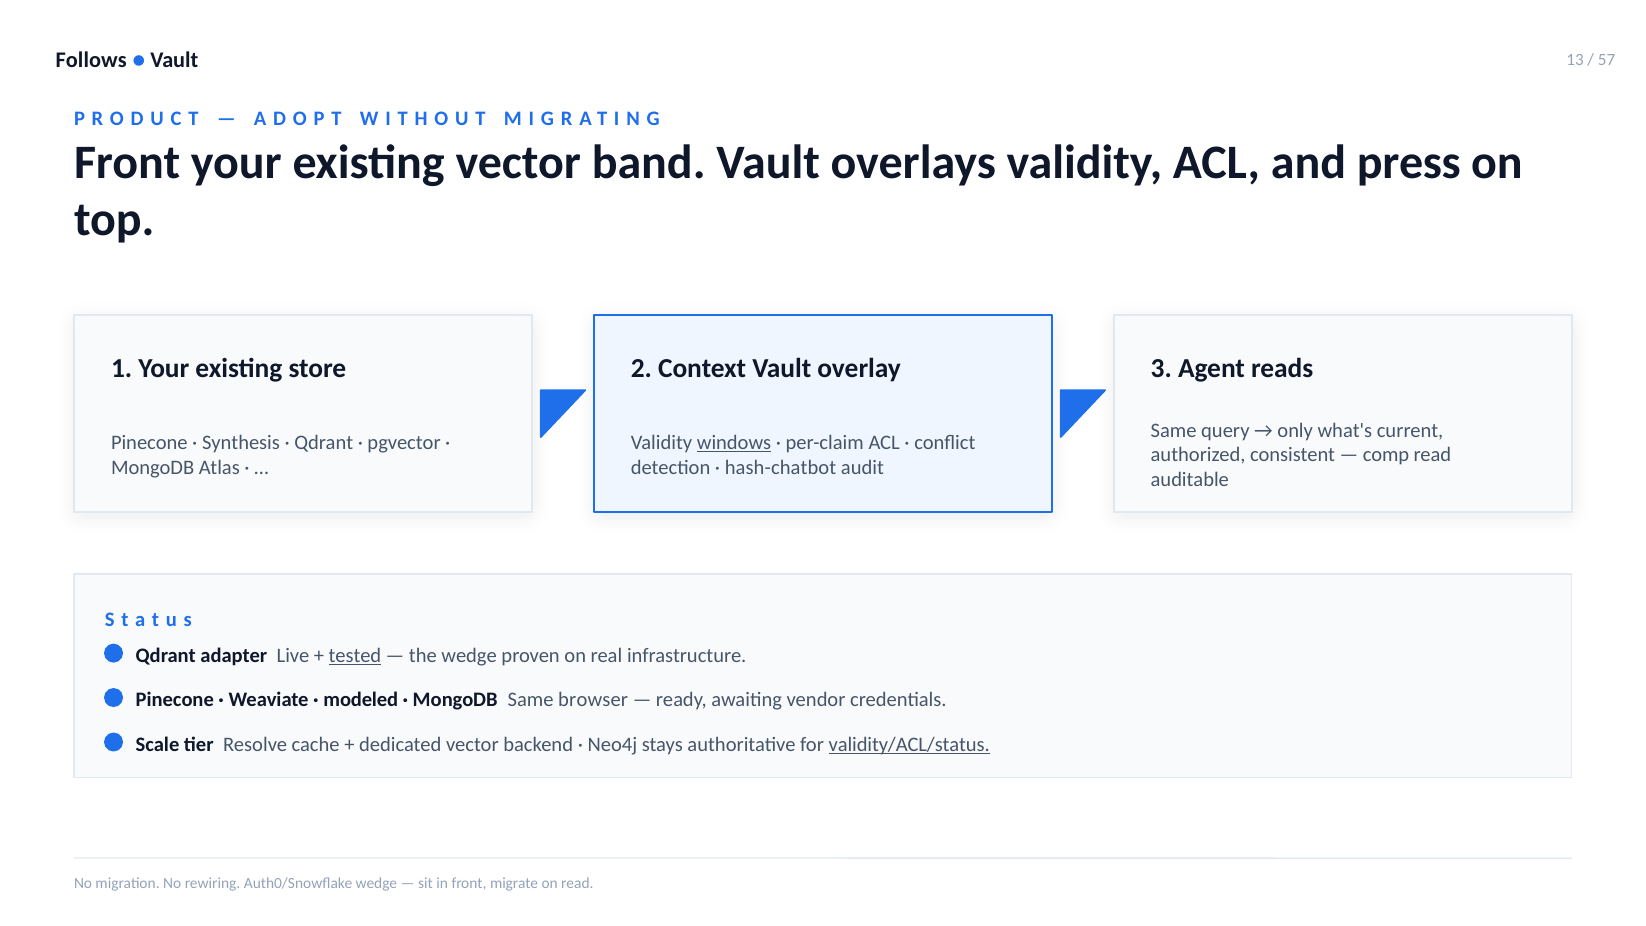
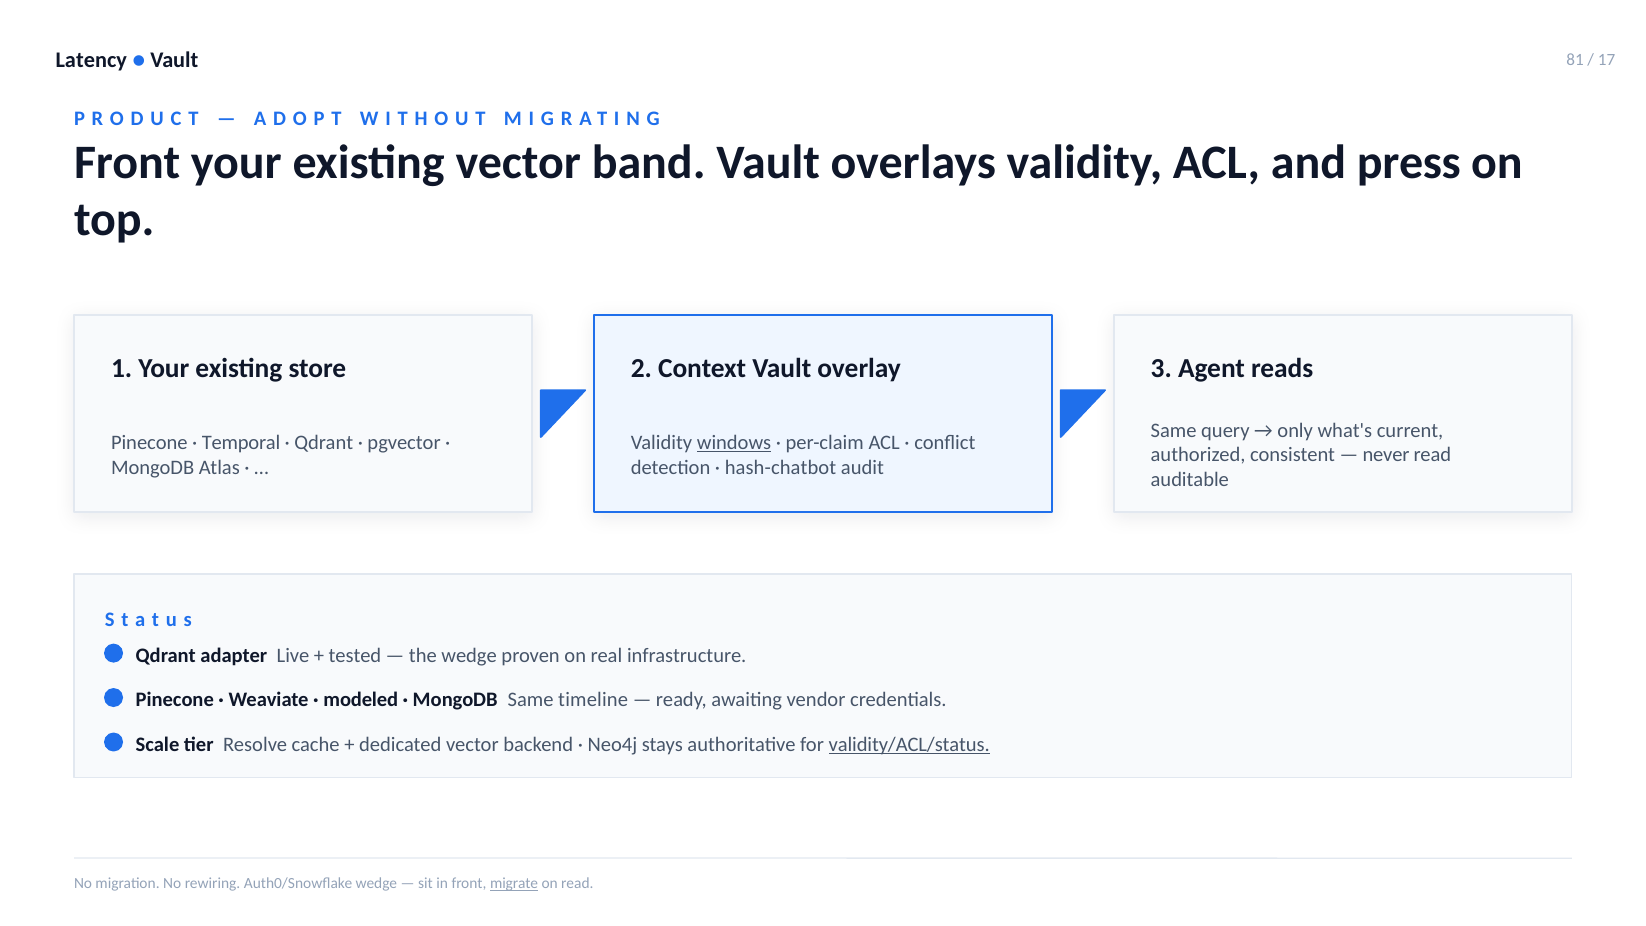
Follows: Follows -> Latency (91, 60)
13: 13 -> 81 (1575, 60)
57: 57 -> 17 (1607, 60)
Synthesis: Synthesis -> Temporal (241, 443)
comp: comp -> never (1386, 455)
tested underline: present -> none (355, 656)
browser: browser -> timeline (593, 700)
migrate underline: none -> present (514, 884)
